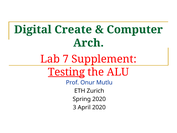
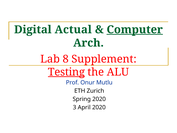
Create: Create -> Actual (73, 30)
Computer underline: none -> present (135, 30)
7: 7 -> 8 (66, 59)
